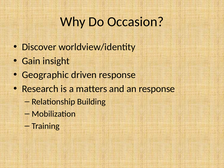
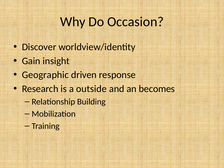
matters: matters -> outside (91, 89)
an response: response -> becomes (157, 89)
